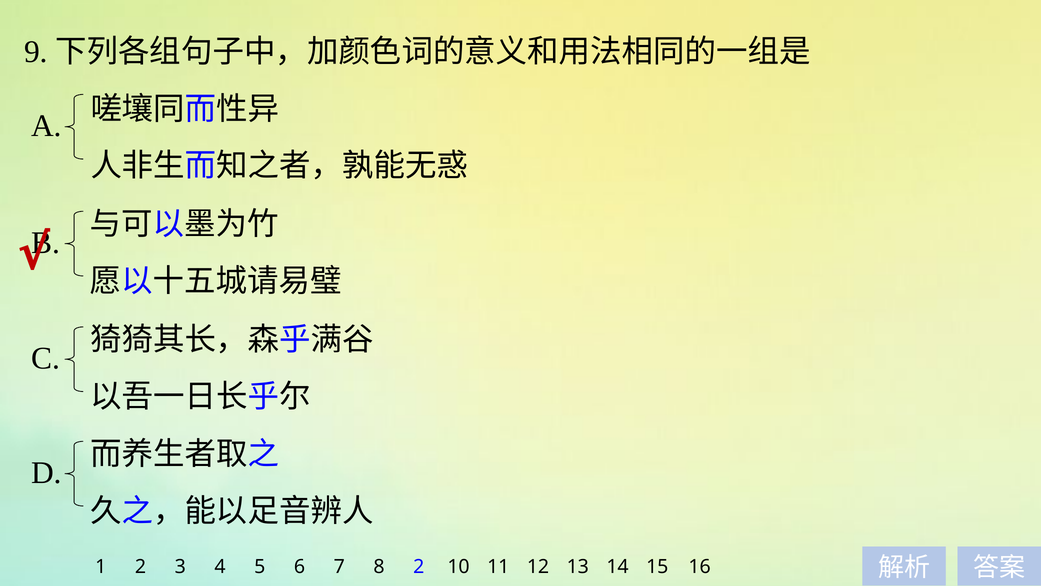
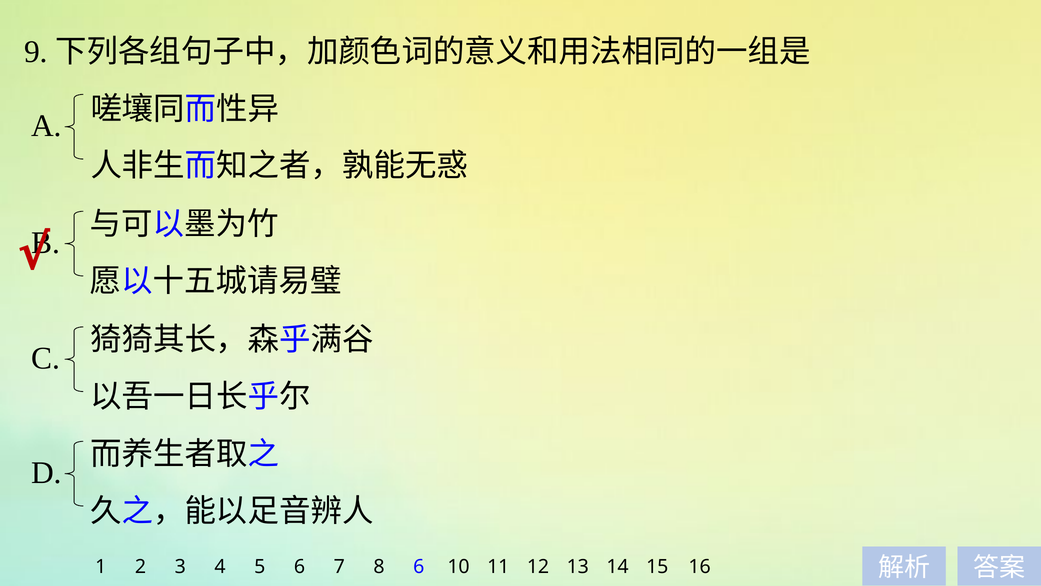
8 2: 2 -> 6 (419, 567)
